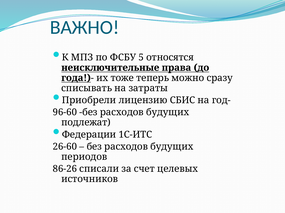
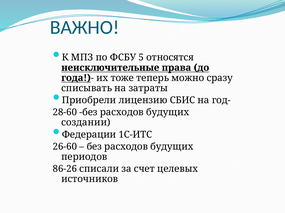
96-60: 96-60 -> 28-60 (65, 113)
подлежат: подлежат -> создании (86, 123)
